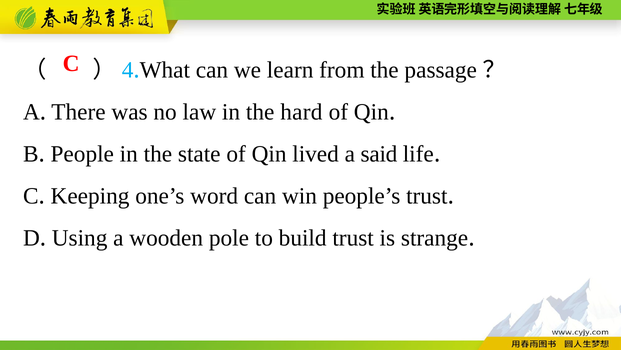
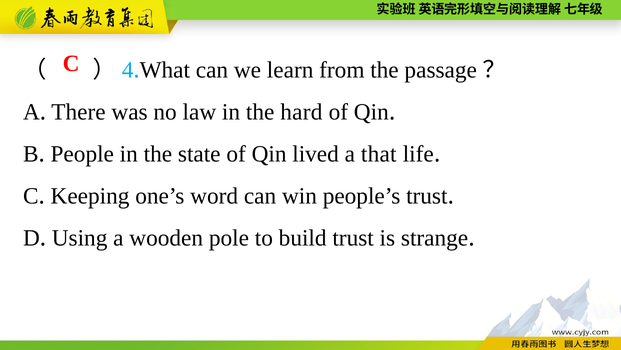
said: said -> that (379, 154)
